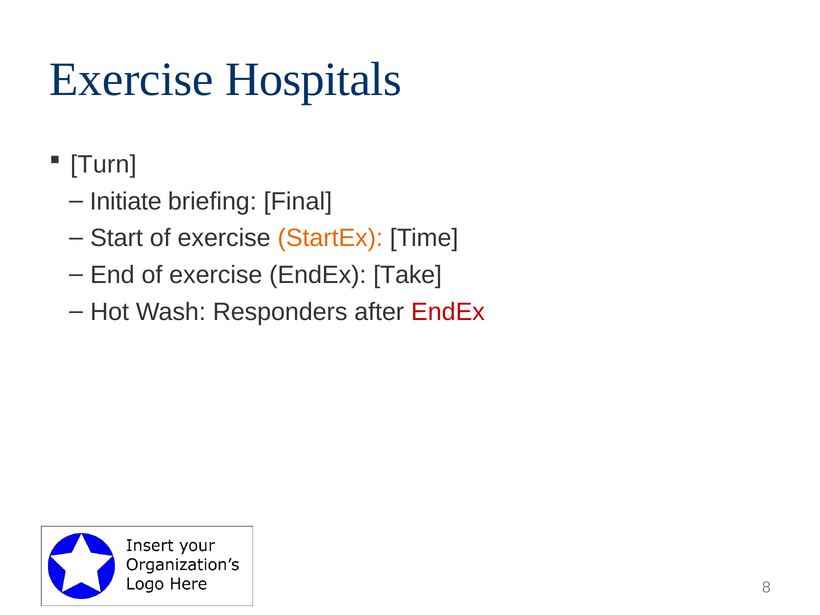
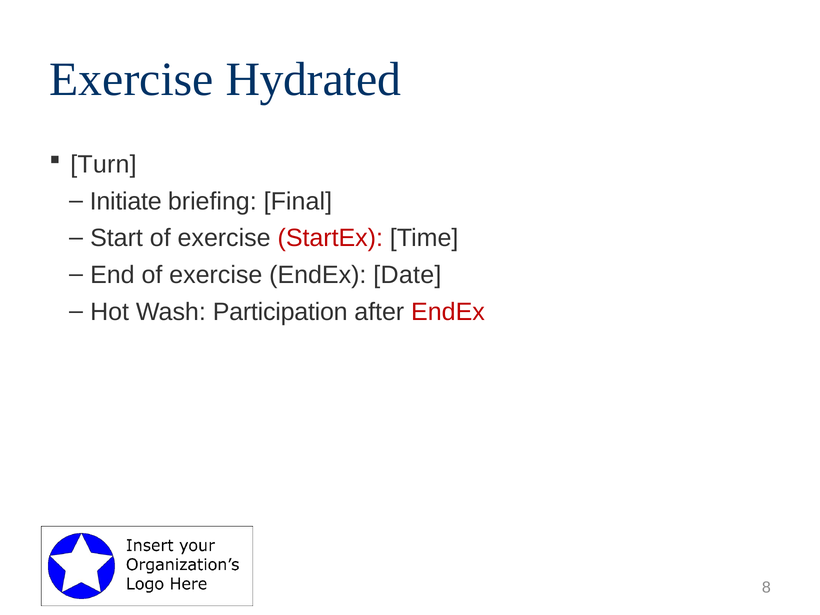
Hospitals: Hospitals -> Hydrated (313, 79)
StartEx colour: orange -> red (330, 238)
Take: Take -> Date (407, 275)
Responders: Responders -> Participation (280, 312)
